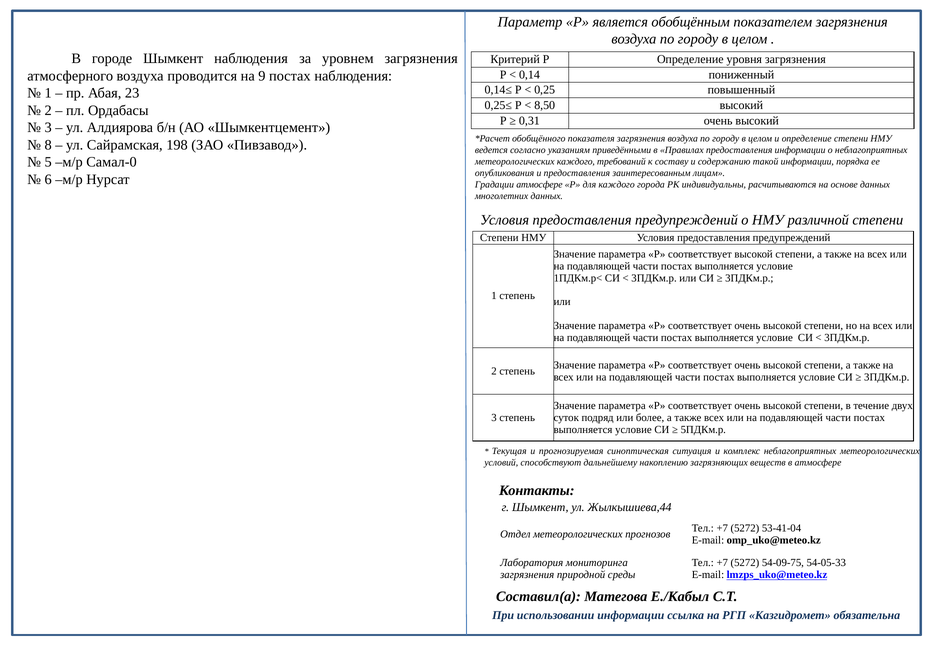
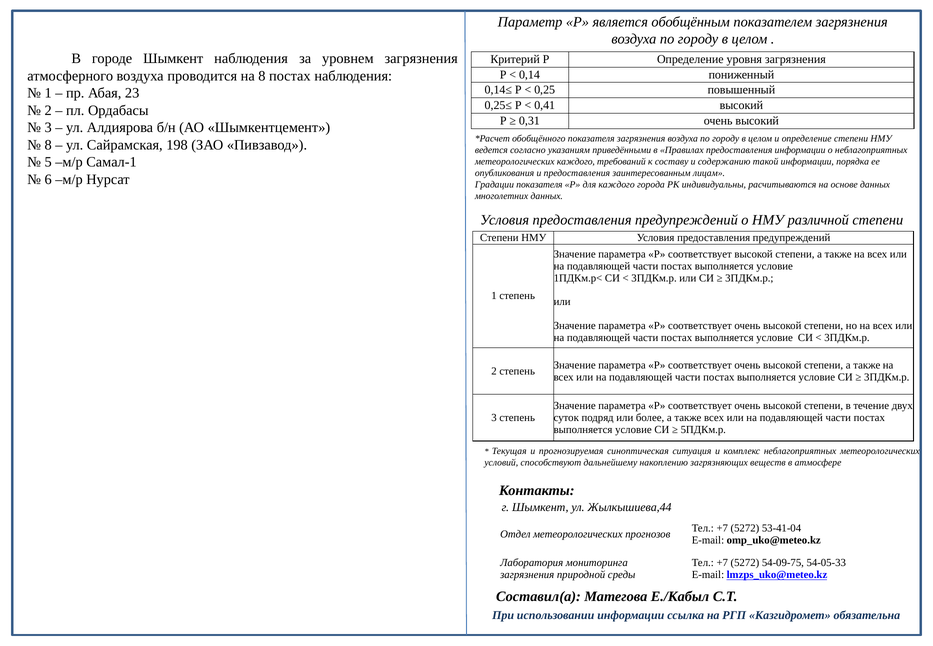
на 9: 9 -> 8 (262, 76)
8,50: 8,50 -> 0,41 (545, 105)
Самал-0: Самал-0 -> Самал-1 (111, 162)
Градации атмосфере: атмосфере -> показателя (539, 184)
